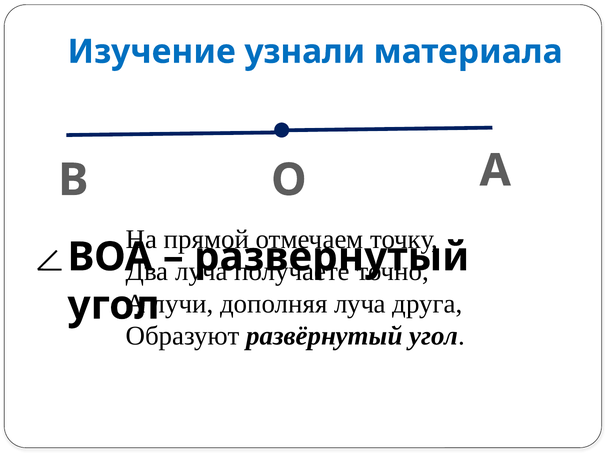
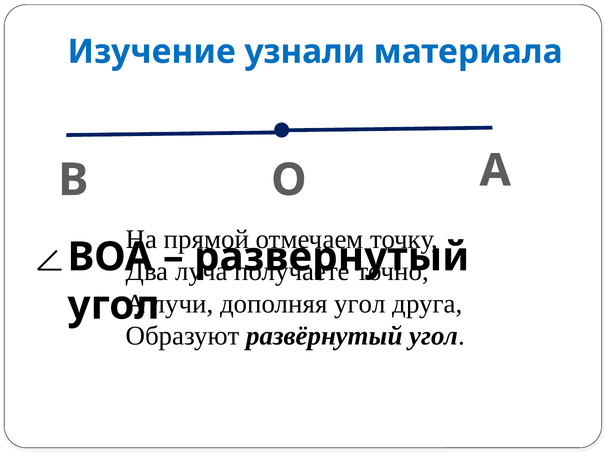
дополняя луча: луча -> угол (360, 304)
